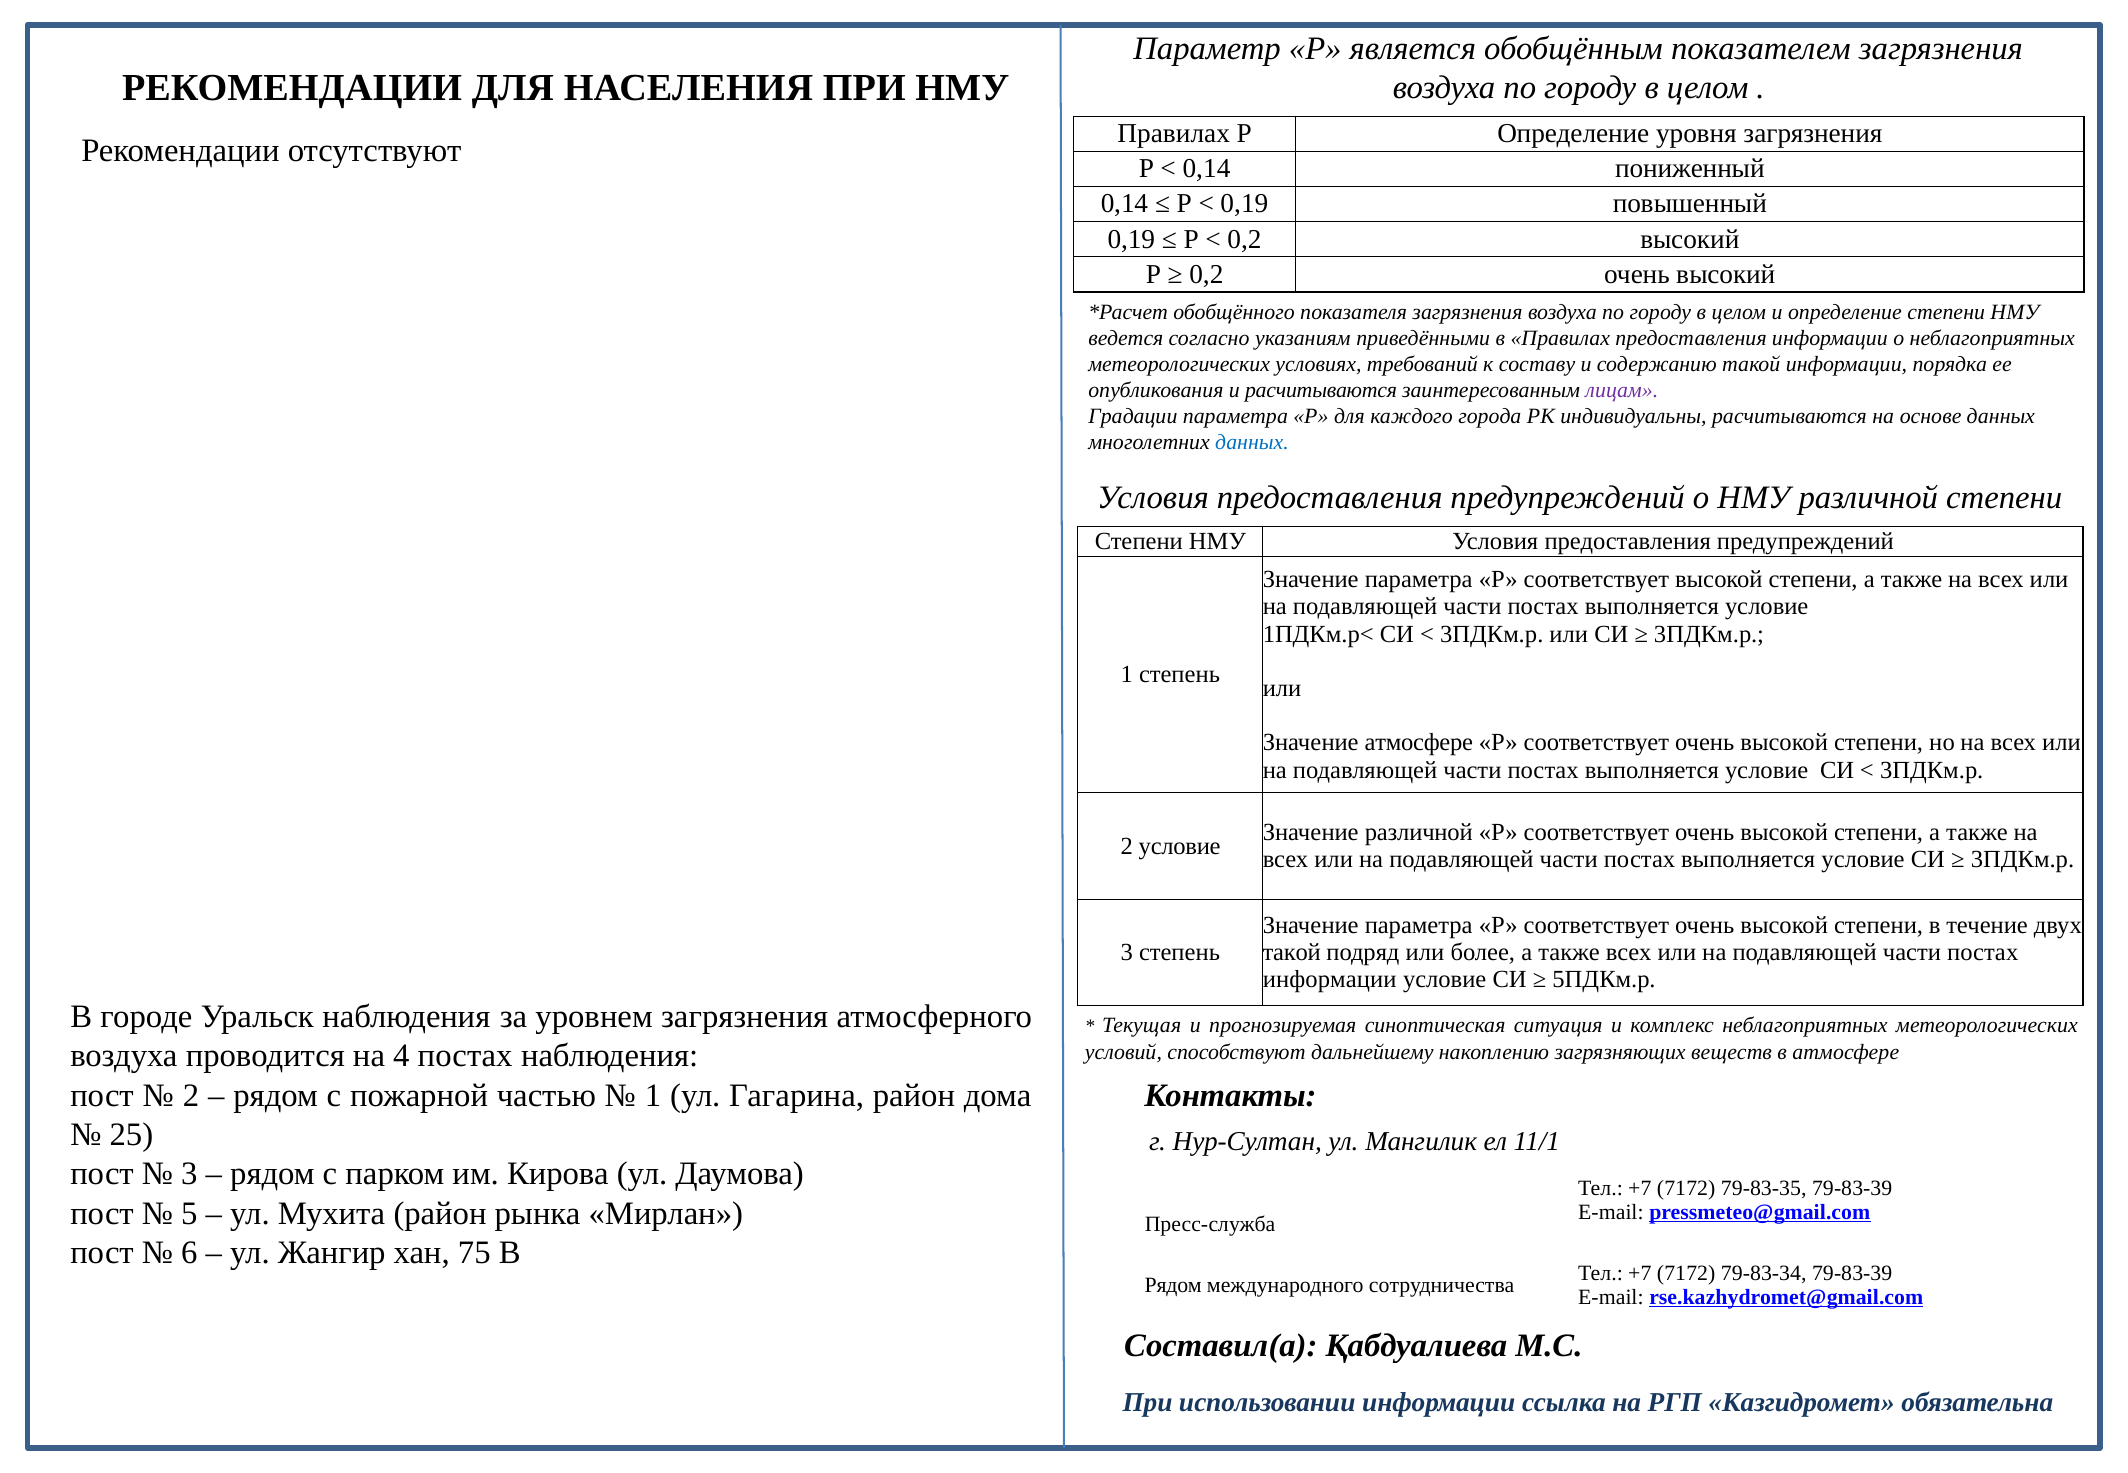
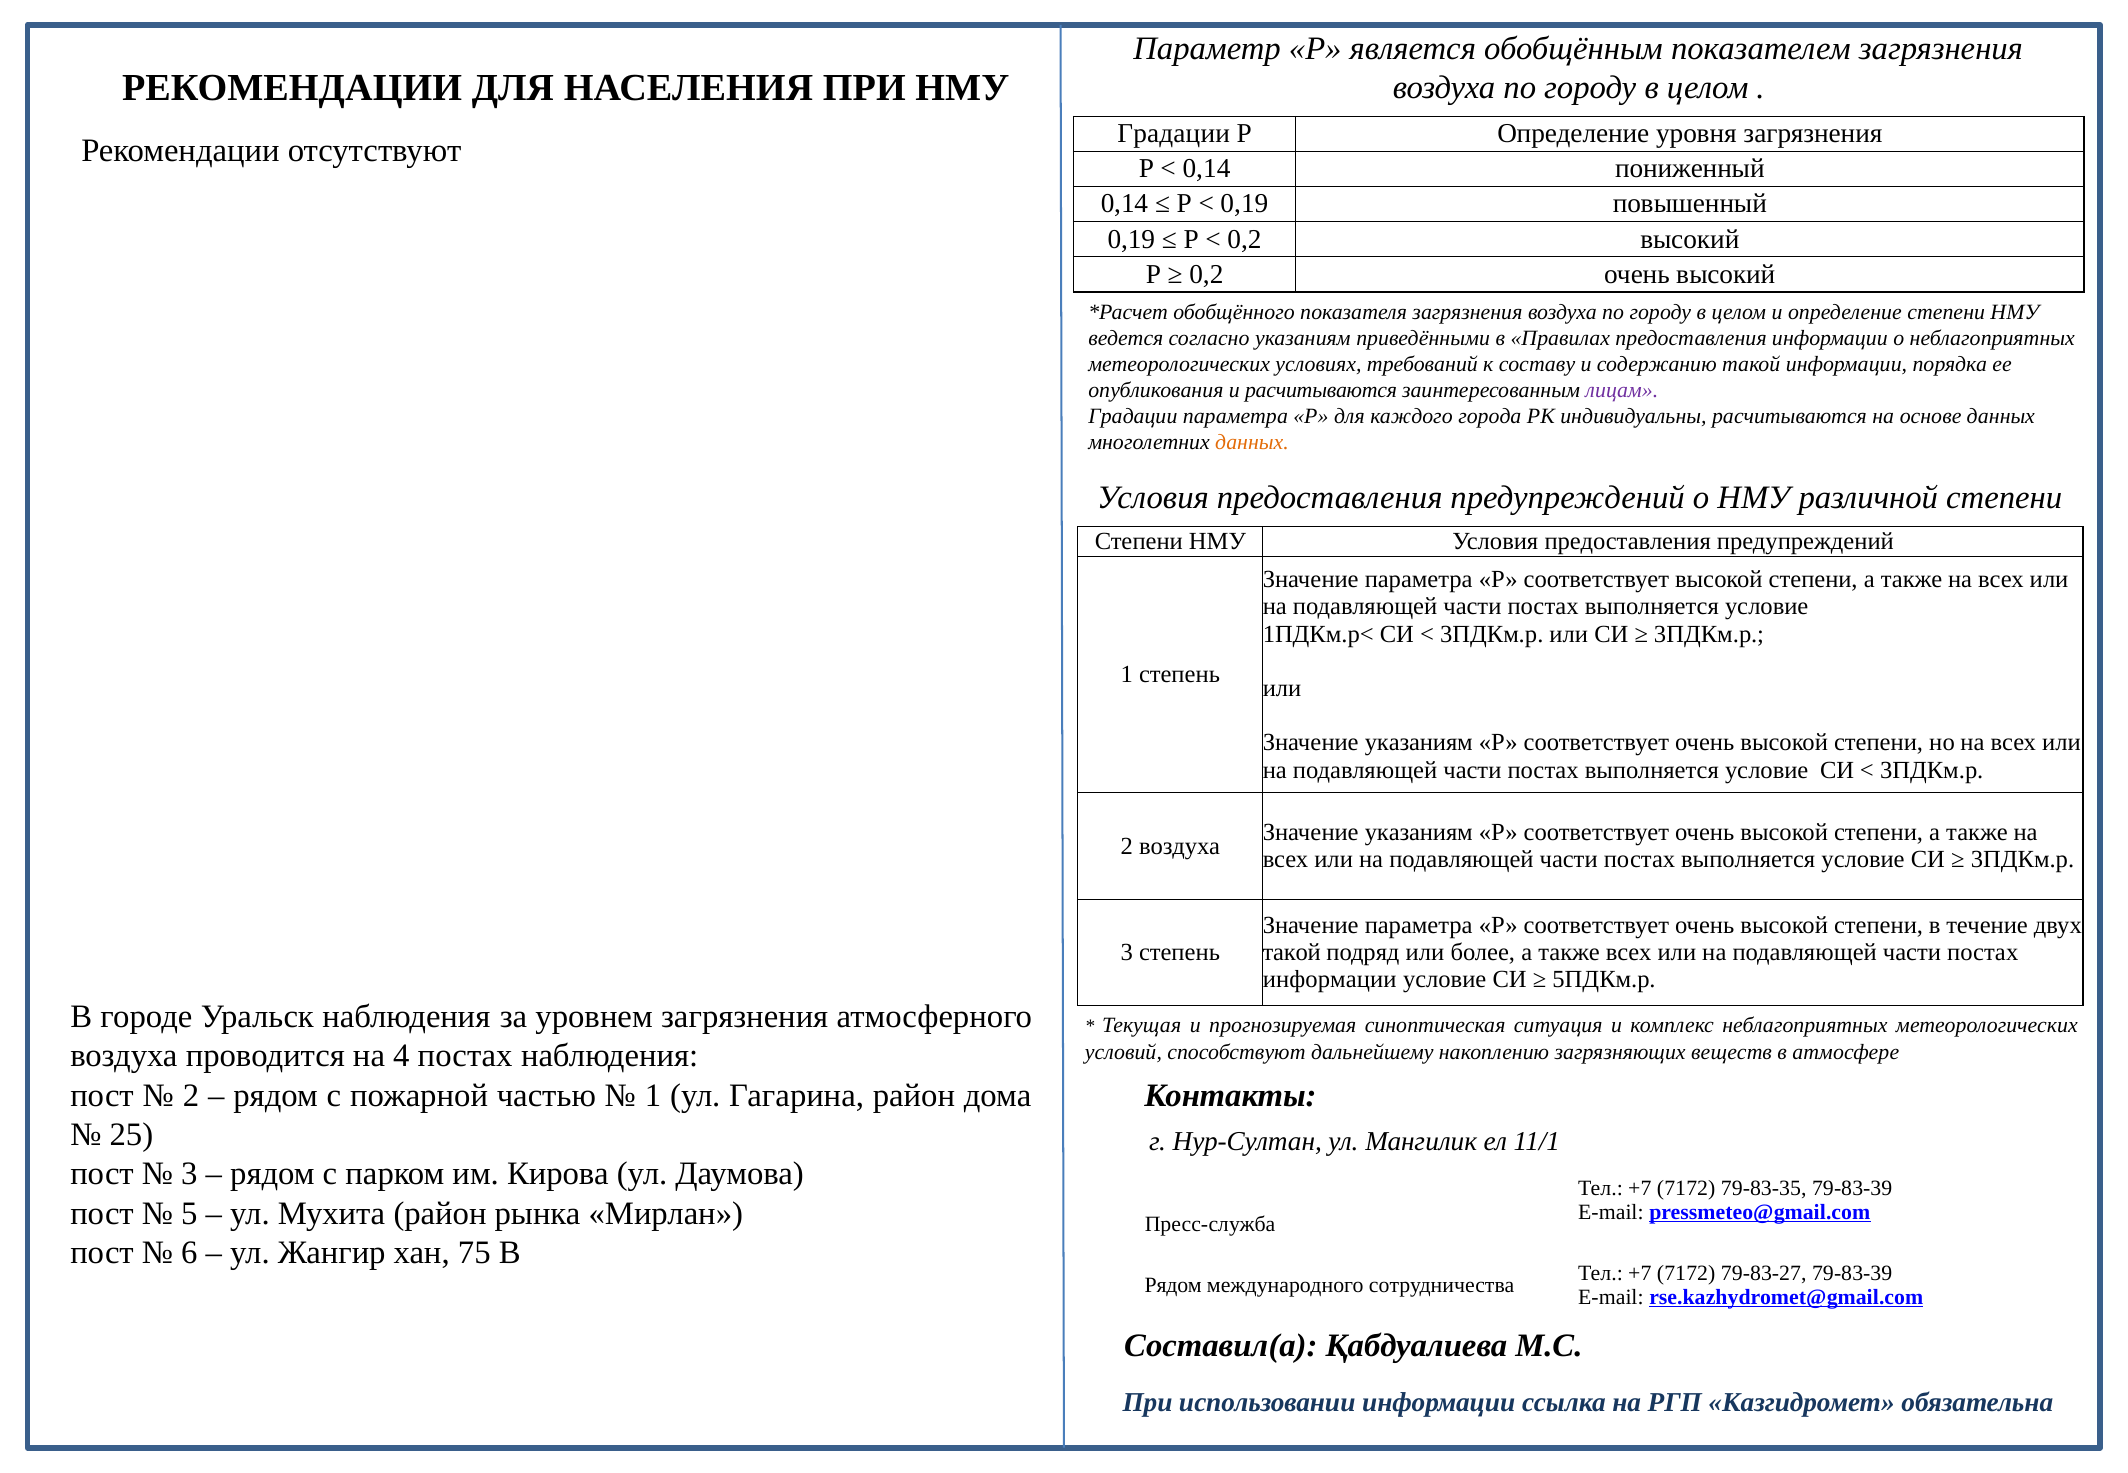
Правилах: Правилах -> Градации (1174, 134)
данных colour: blue -> orange (1252, 443)
атмосфере: атмосфере -> указаниям (1419, 743)
различной: различной -> указаниям (1419, 833)
2 условие: условие -> воздуха (1180, 846)
79-83-34: 79-83-34 -> 79-83-27 (1764, 1273)
